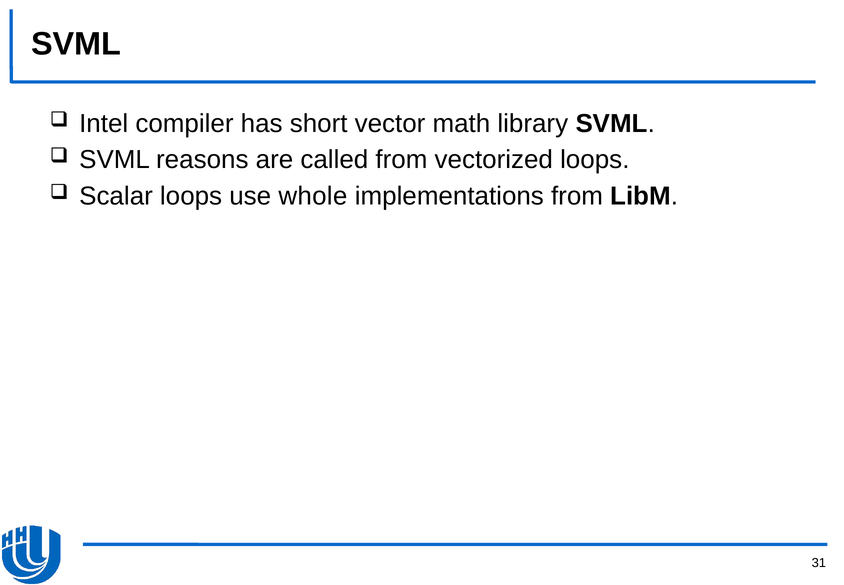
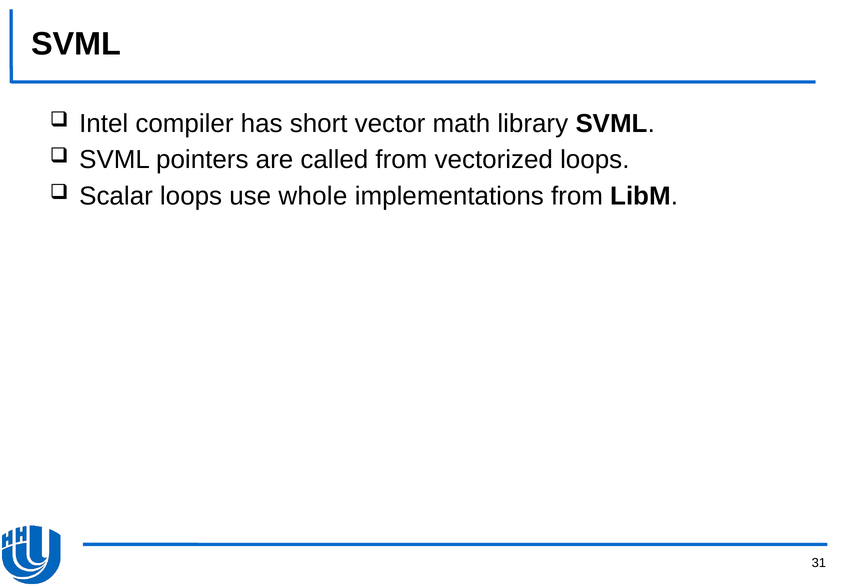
reasons: reasons -> pointers (202, 160)
